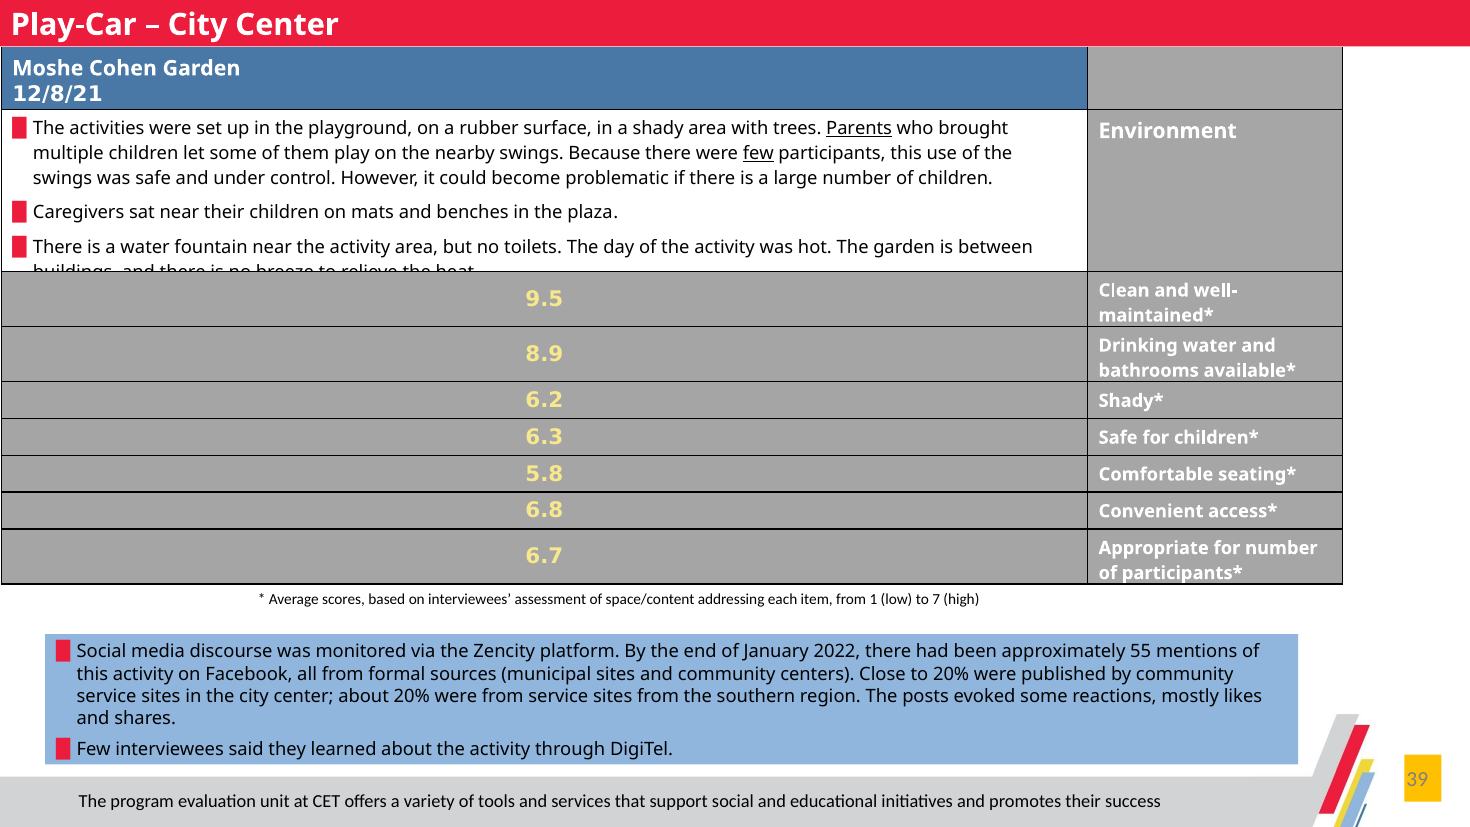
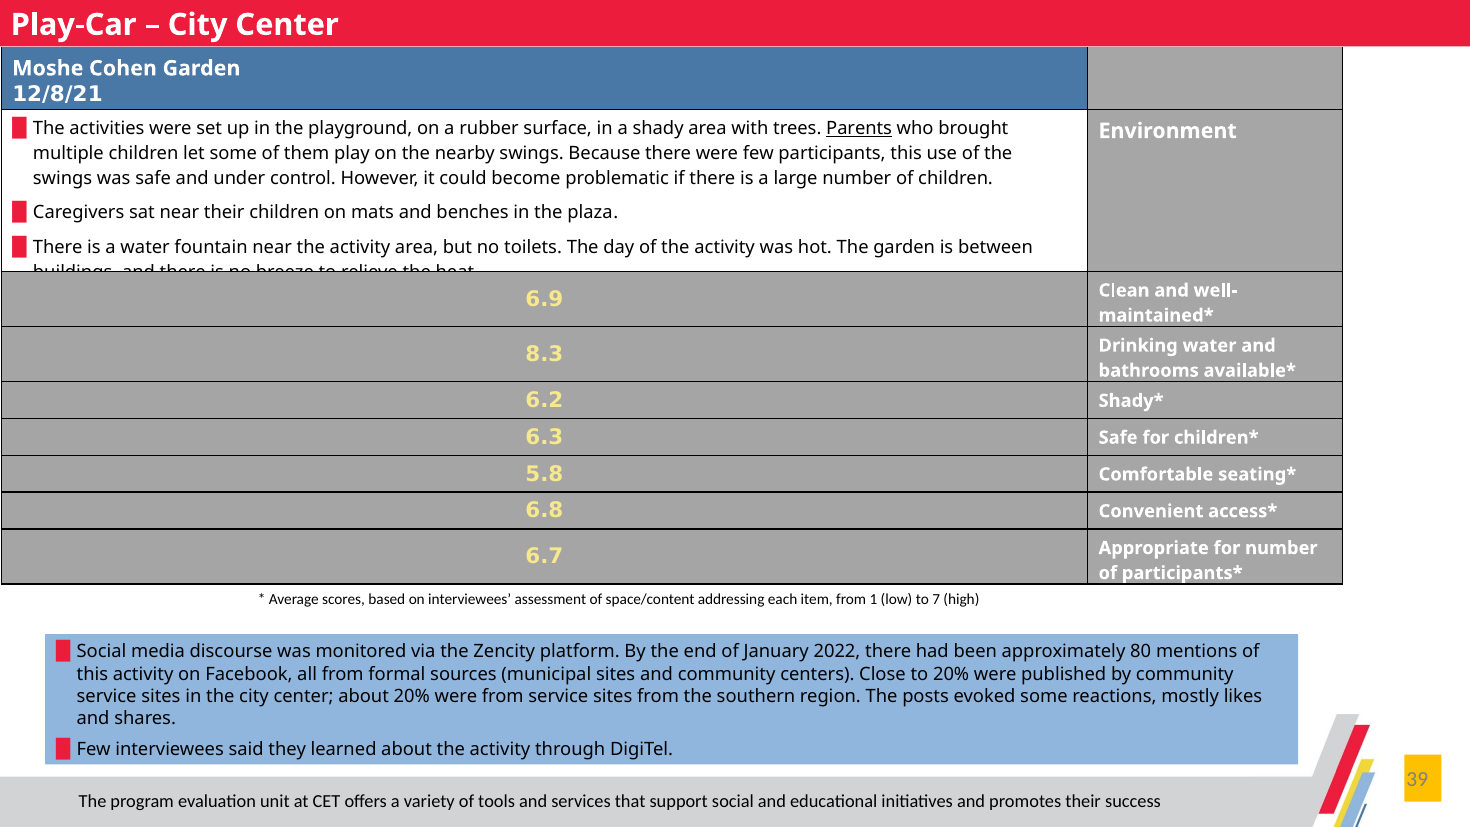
few underline: present -> none (758, 154)
9.5: 9.5 -> 6.9 (544, 299)
8.9: 8.9 -> 8.3 (544, 354)
55: 55 -> 80 (1141, 652)
